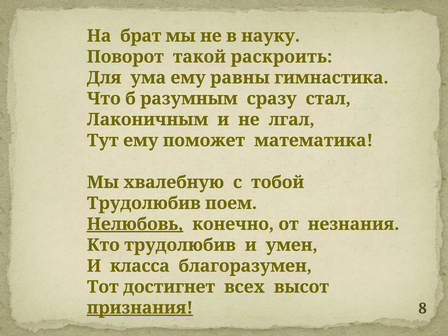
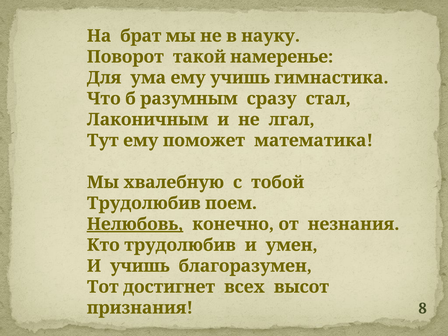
раскроить: раскроить -> намеренье (282, 57)
ему равны: равны -> учишь (240, 78)
И класса: класса -> учишь (140, 266)
признания underline: present -> none (140, 308)
